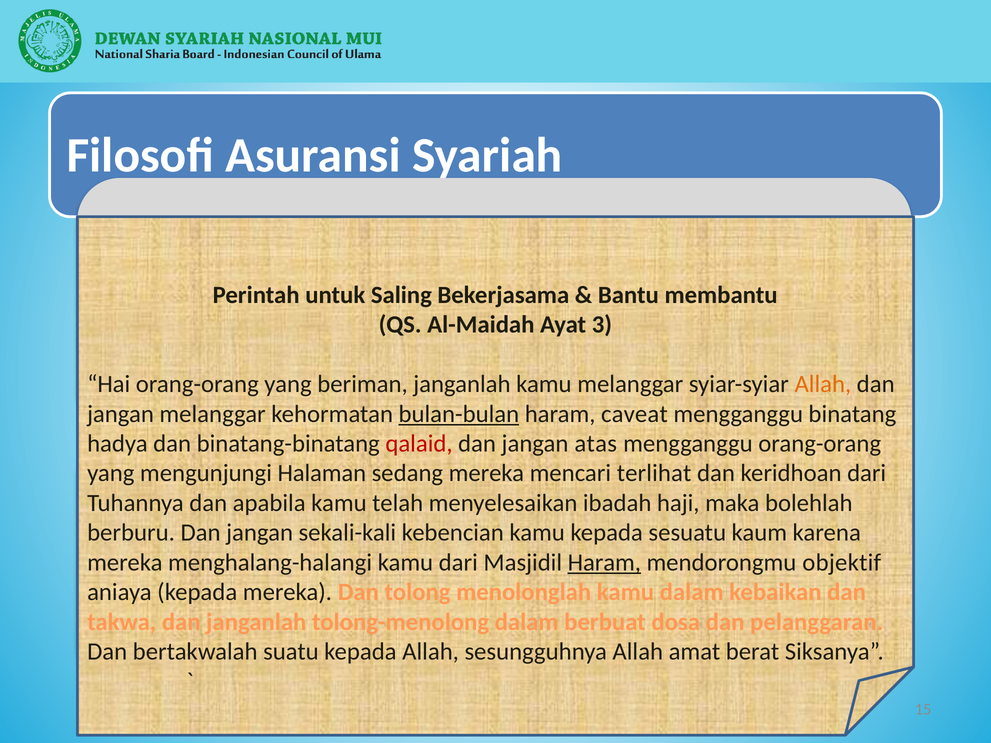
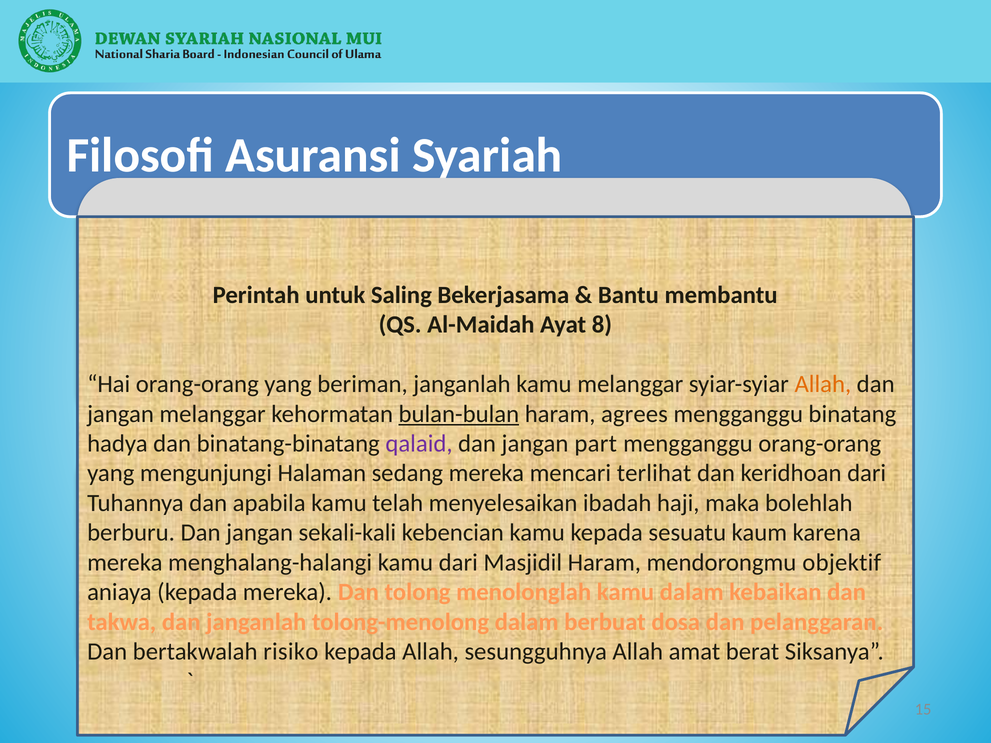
3: 3 -> 8 (602, 325)
caveat: caveat -> agrees (634, 414)
qalaid colour: red -> purple (419, 444)
atas: atas -> part (596, 444)
Haram underline: present -> none (604, 563)
suatu: suatu -> risiko (291, 652)
